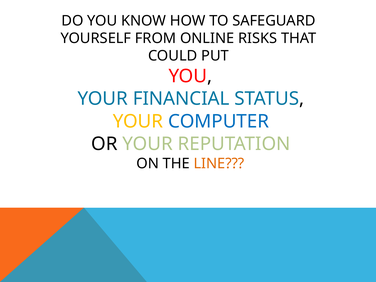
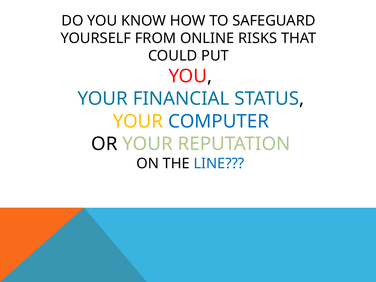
LINE colour: orange -> blue (219, 164)
